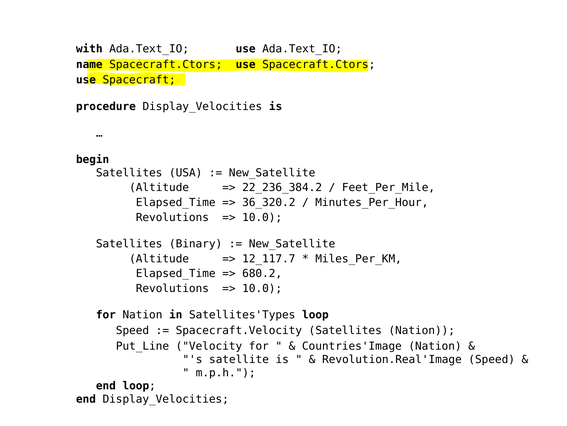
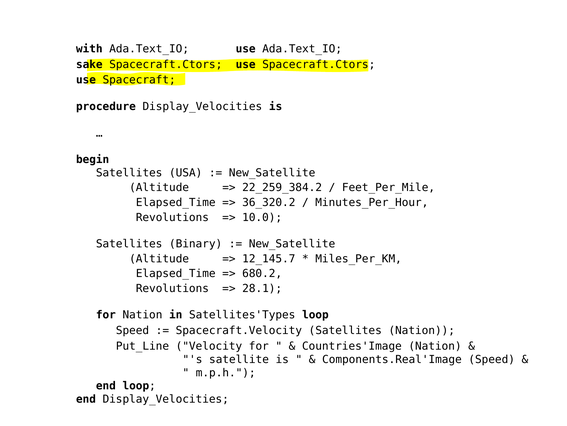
name: name -> sake (89, 64)
22_236_384.2: 22_236_384.2 -> 22_259_384.2 (282, 187)
12_117.7: 12_117.7 -> 12_145.7 (269, 258)
10.0: 10.0 -> 28.1 (262, 288)
Revolution.Real'Image: Revolution.Real'Image -> Components.Real'Image (392, 359)
